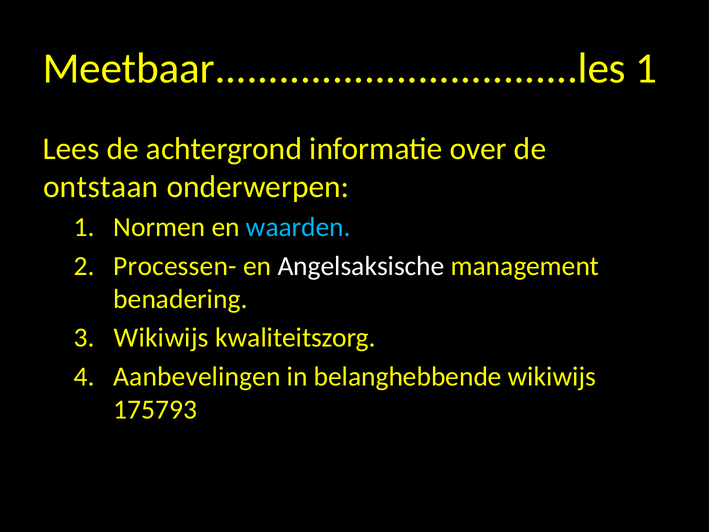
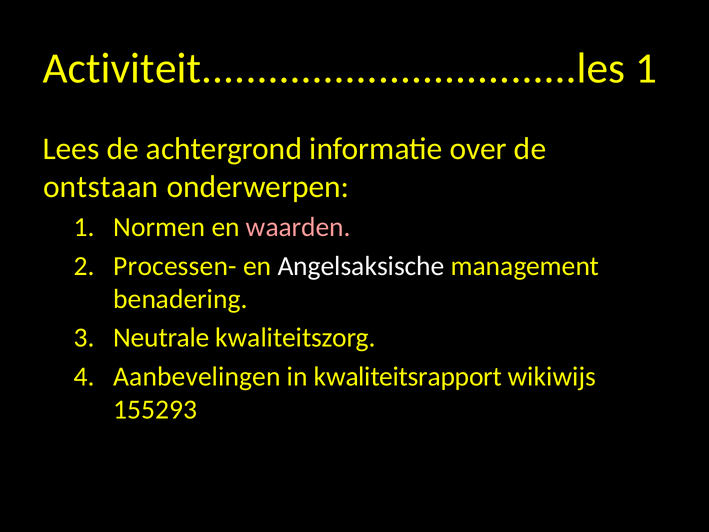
Meetbaar..................................les: Meetbaar..................................les -> Activiteit..................................les (334, 69)
waarden colour: light blue -> pink (298, 227)
Wikiwijs: Wikiwijs -> Neutrale (161, 338)
belanghebbende: belanghebbende -> kwaliteitsrapport (408, 376)
175793: 175793 -> 155293 (155, 409)
